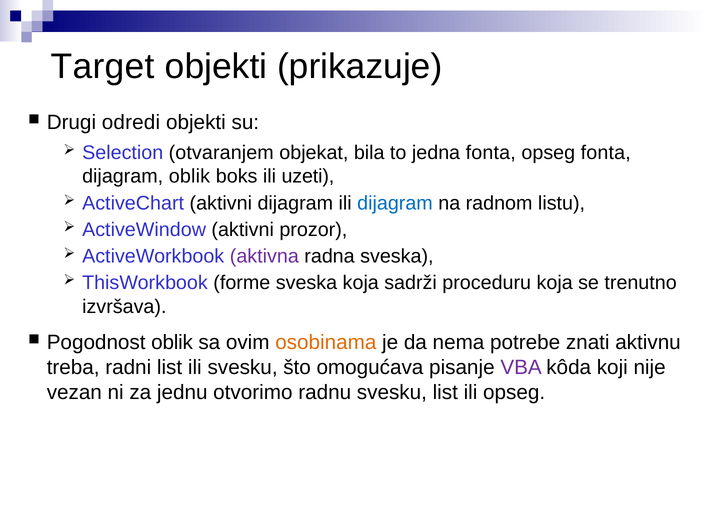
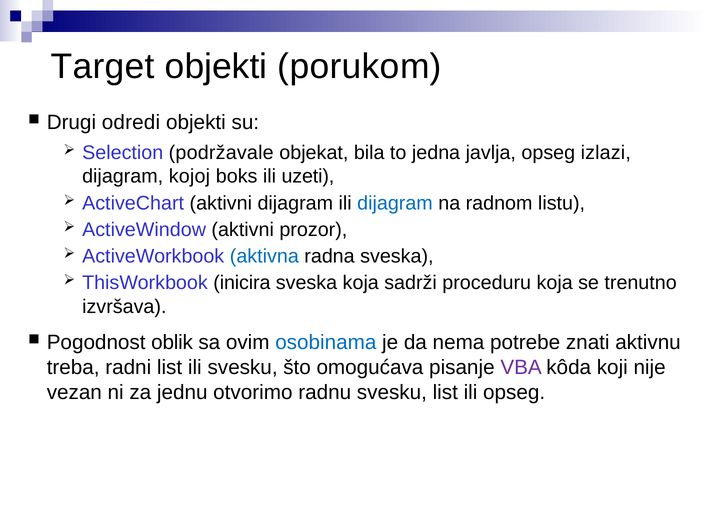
prikazuje: prikazuje -> porukom (360, 67)
otvaranjem: otvaranjem -> podržavale (221, 153)
jedna fonta: fonta -> javlja (491, 153)
opseg fonta: fonta -> izlazi (606, 153)
dijagram oblik: oblik -> kojoj (189, 176)
aktivna colour: purple -> blue (264, 256)
forme: forme -> inicira (242, 283)
osobinama colour: orange -> blue (326, 342)
